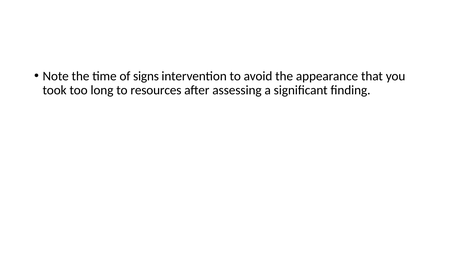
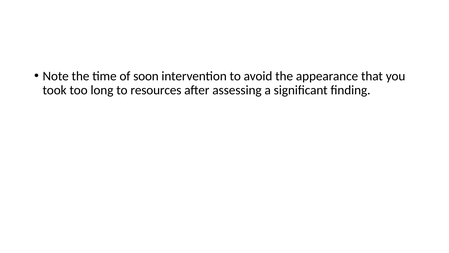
signs: signs -> soon (146, 76)
